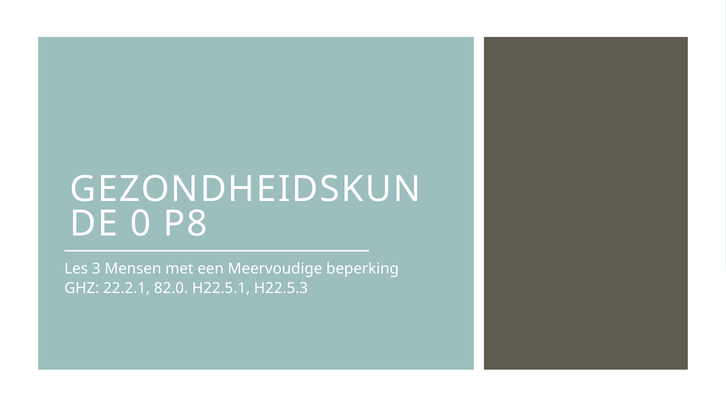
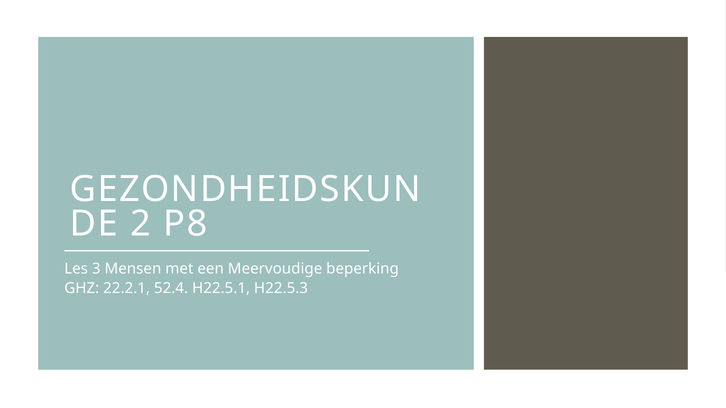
0: 0 -> 2 (141, 224)
82.0: 82.0 -> 52.4 (171, 288)
